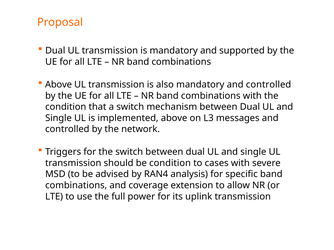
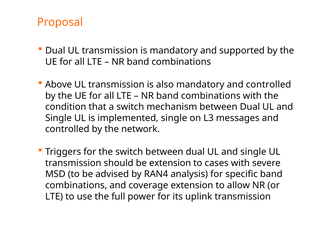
implemented above: above -> single (174, 118)
be condition: condition -> extension (170, 163)
